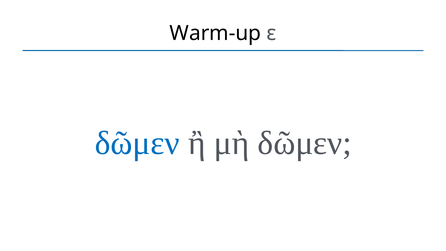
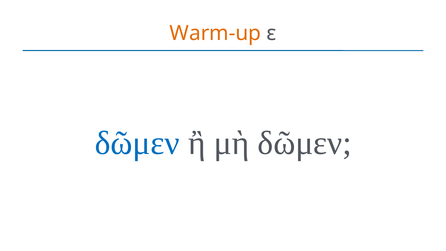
Warm-up colour: black -> orange (215, 33)
